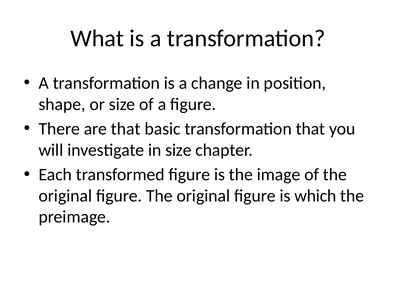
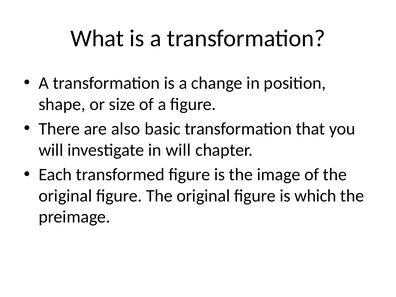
are that: that -> also (126, 129)
in size: size -> will (178, 150)
